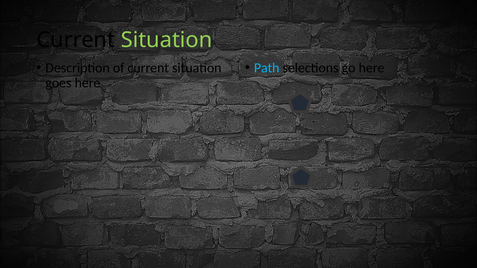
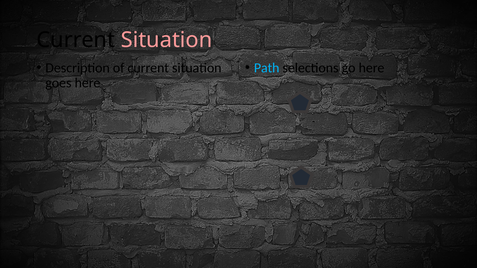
Situation colour: light green -> pink (167, 40)
